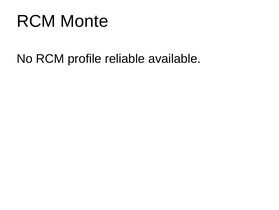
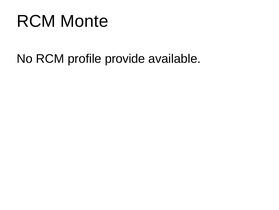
reliable: reliable -> provide (125, 59)
